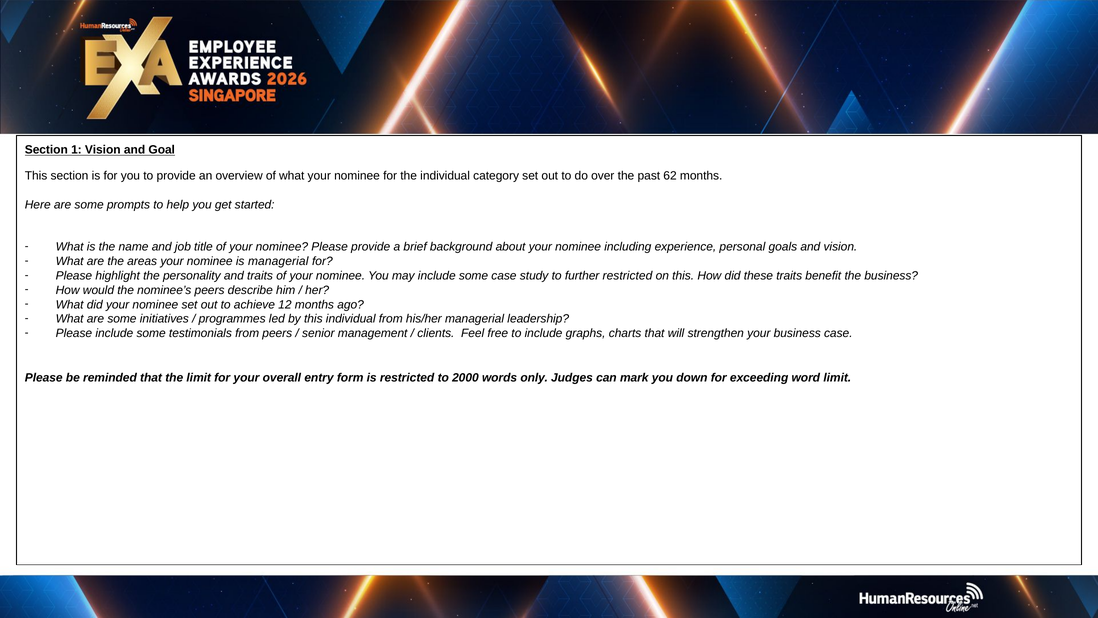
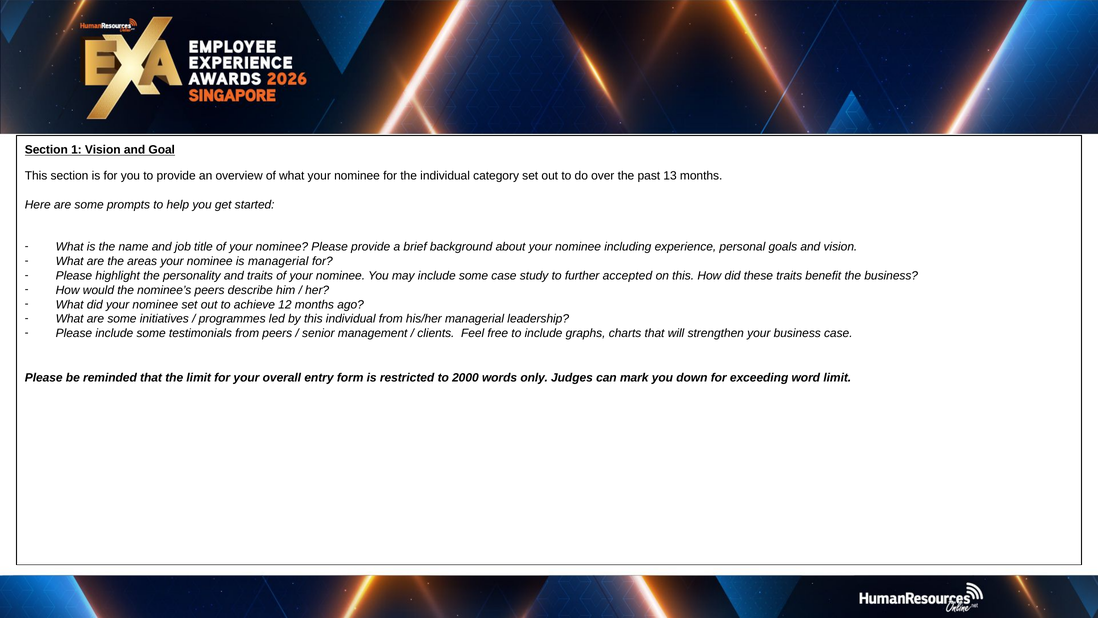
62: 62 -> 13 (670, 176)
further restricted: restricted -> accepted (627, 276)
